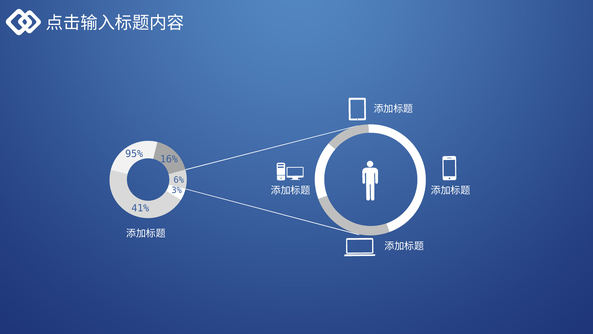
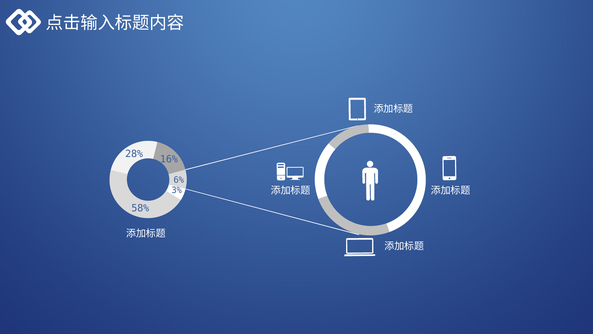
95%: 95% -> 28% (134, 154)
41%: 41% -> 58% (140, 208)
